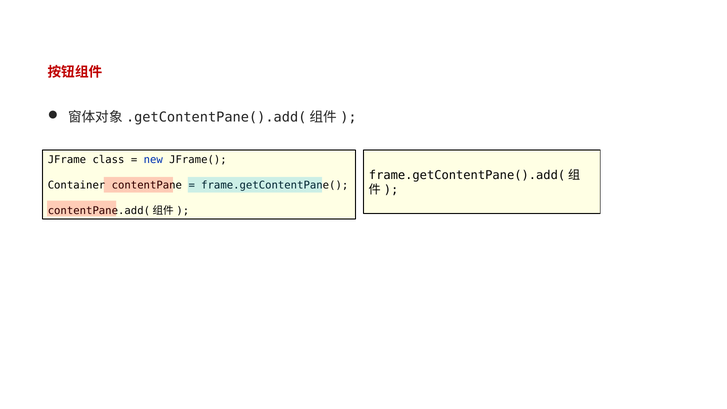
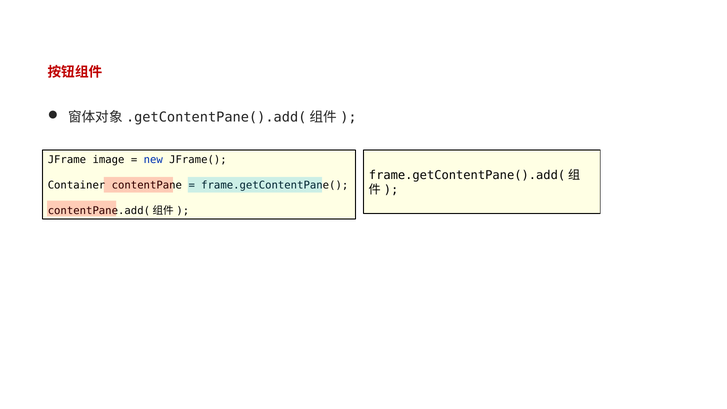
class: class -> image (108, 160)
